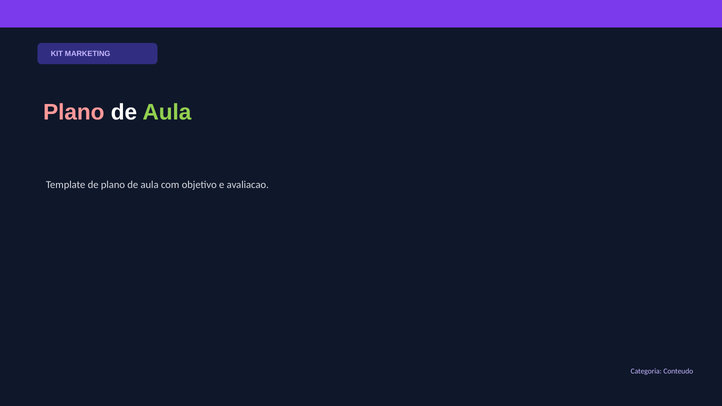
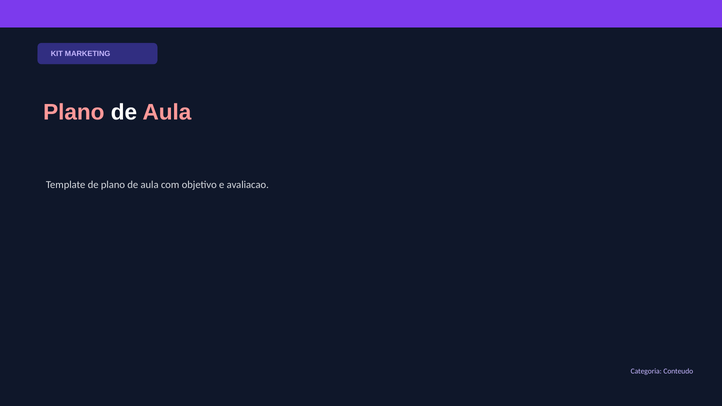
Aula colour: light green -> pink (167, 113)
